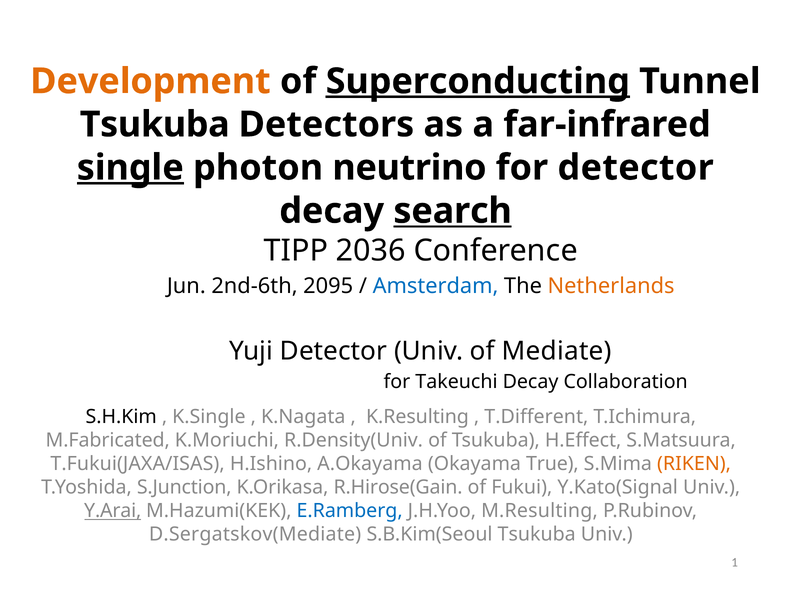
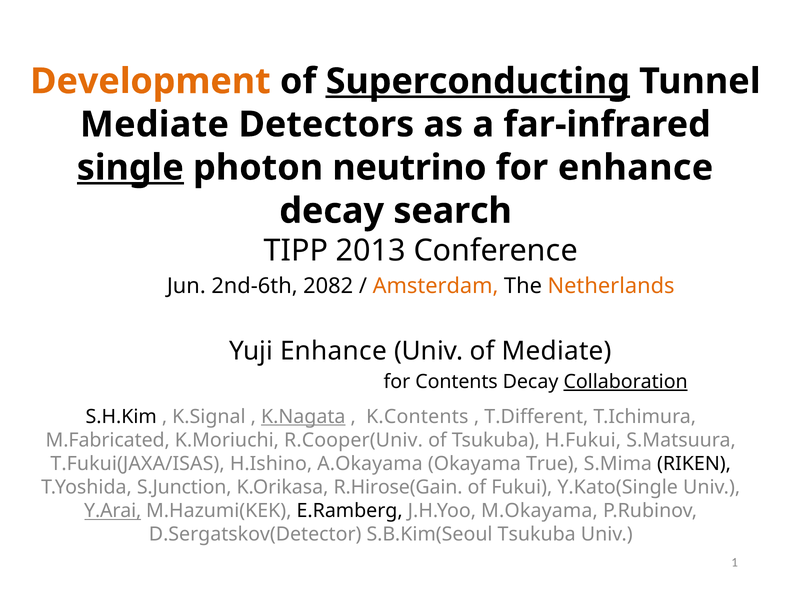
Tsukuba: Tsukuba -> Mediate (154, 124)
for detector: detector -> enhance (636, 168)
search underline: present -> none (453, 211)
2036: 2036 -> 2013 (371, 251)
2095: 2095 -> 2082 (328, 286)
Amsterdam colour: blue -> orange (436, 286)
Yuji Detector: Detector -> Enhance (333, 351)
Takeuchi: Takeuchi -> Contents (457, 382)
Collaboration underline: none -> present (626, 382)
K.Single: K.Single -> K.Signal (209, 417)
K.Nagata underline: none -> present (303, 417)
K.Resulting: K.Resulting -> K.Contents (417, 417)
R.Density(Univ: R.Density(Univ -> R.Cooper(Univ (354, 440)
H.Effect: H.Effect -> H.Fukui (583, 440)
RIKEN colour: orange -> black (694, 464)
Y.Kato(Signal: Y.Kato(Signal -> Y.Kato(Single (618, 487)
E.Ramberg colour: blue -> black (350, 511)
M.Resulting: M.Resulting -> M.Okayama (540, 511)
D.Sergatskov(Mediate: D.Sergatskov(Mediate -> D.Sergatskov(Detector (255, 534)
